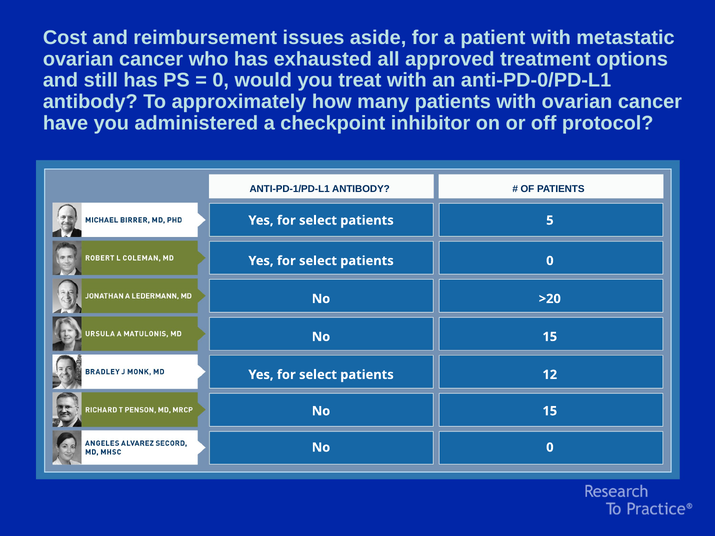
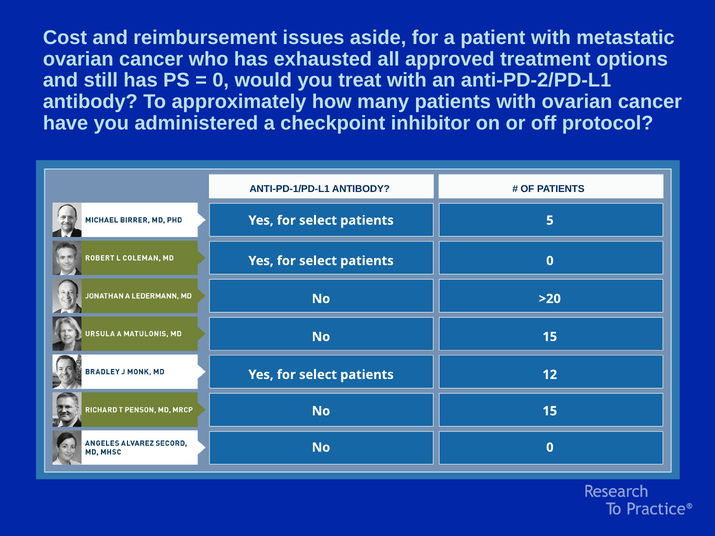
anti-PD-0/PD-L1: anti-PD-0/PD-L1 -> anti-PD-2/PD-L1 (536, 80)
